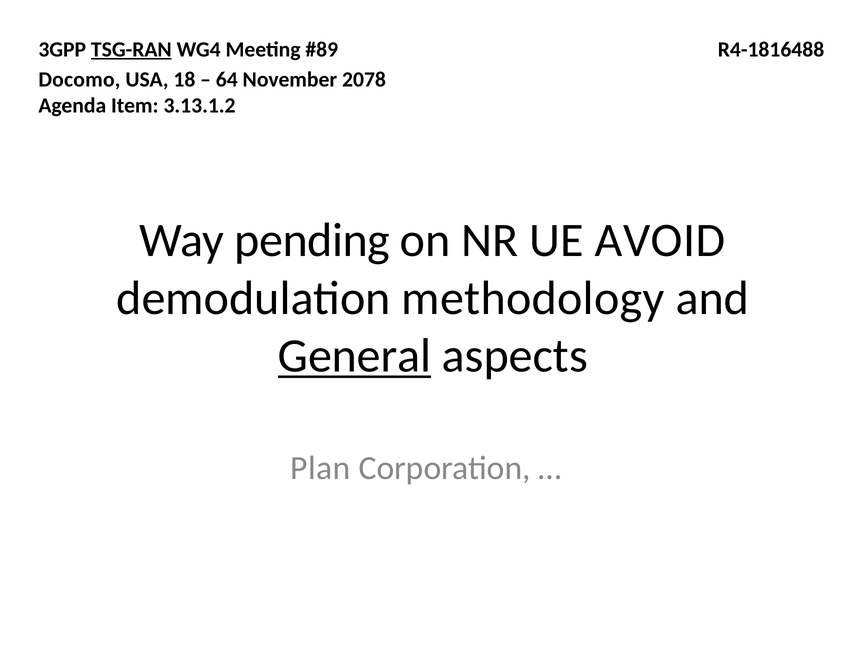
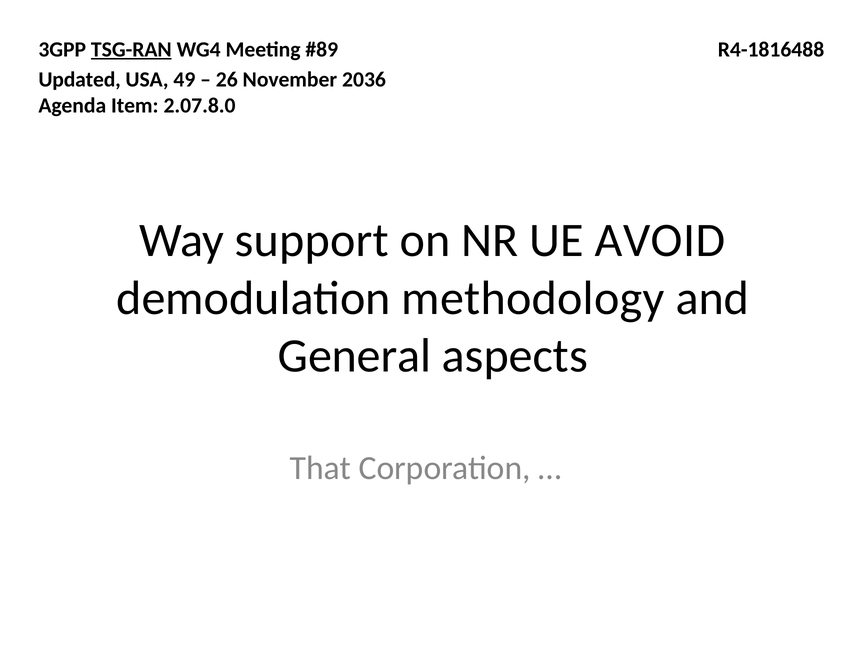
Docomo: Docomo -> Updated (80, 80)
18: 18 -> 49 (184, 80)
64: 64 -> 26 (227, 80)
2078: 2078 -> 2036 (364, 80)
3.13.1.2: 3.13.1.2 -> 2.07.8.0 (200, 106)
pending: pending -> support (312, 240)
General underline: present -> none (355, 356)
Plan: Plan -> That (321, 468)
